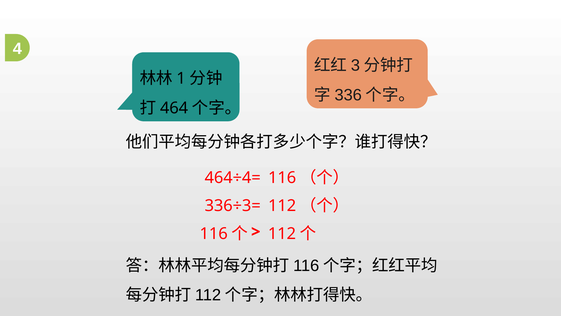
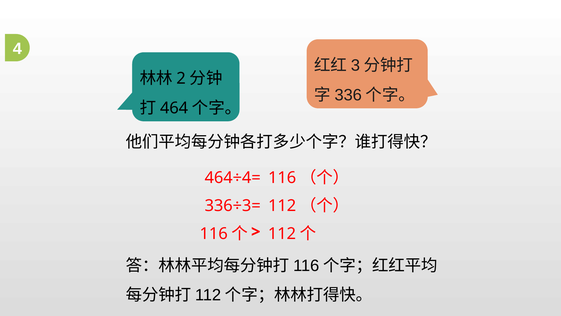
1: 1 -> 2 (181, 78)
